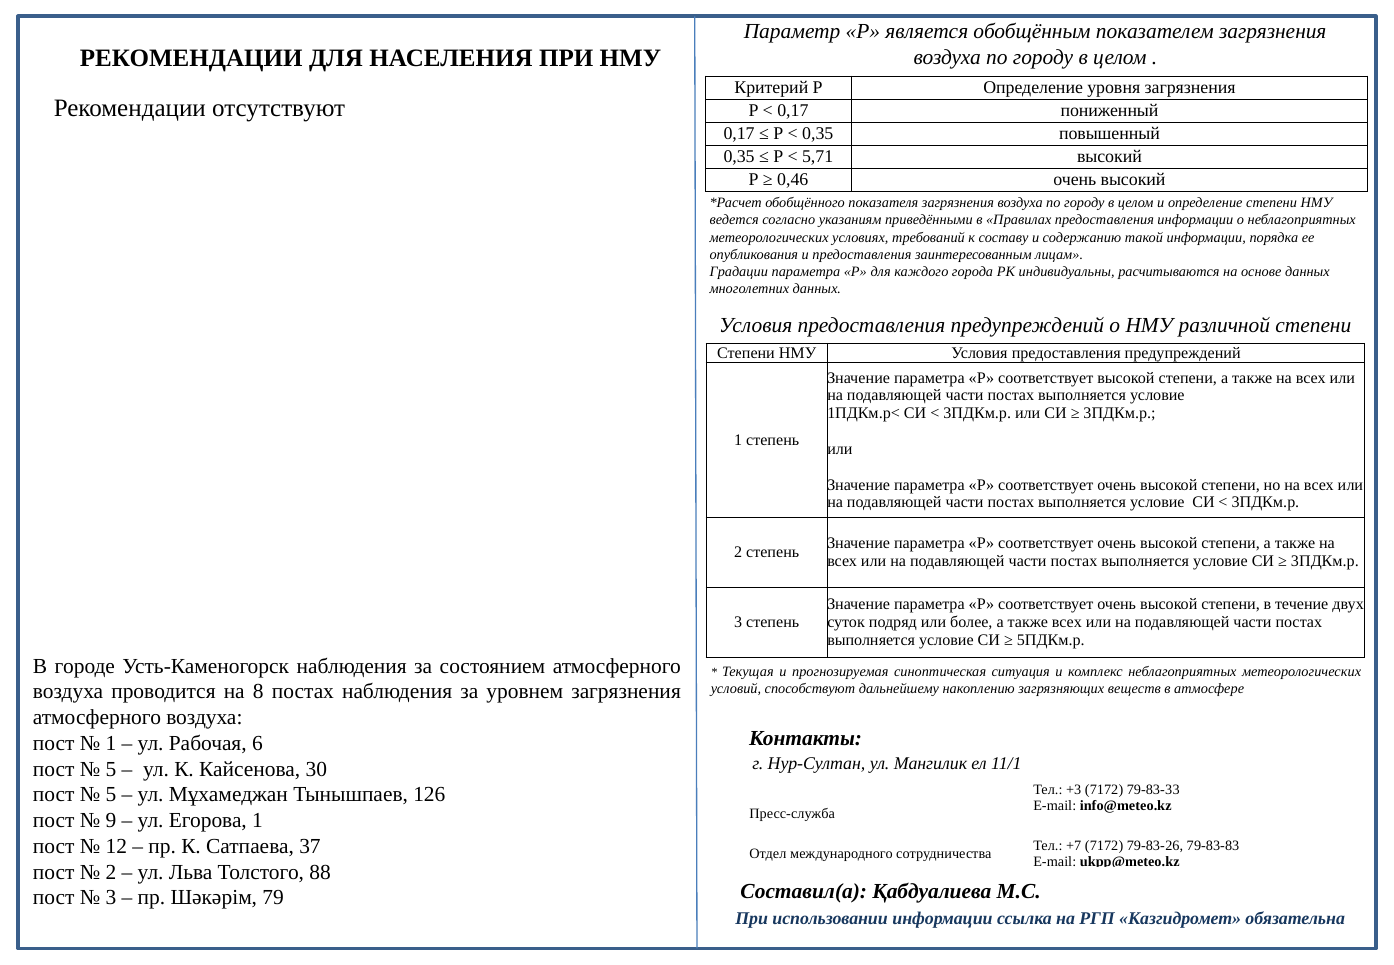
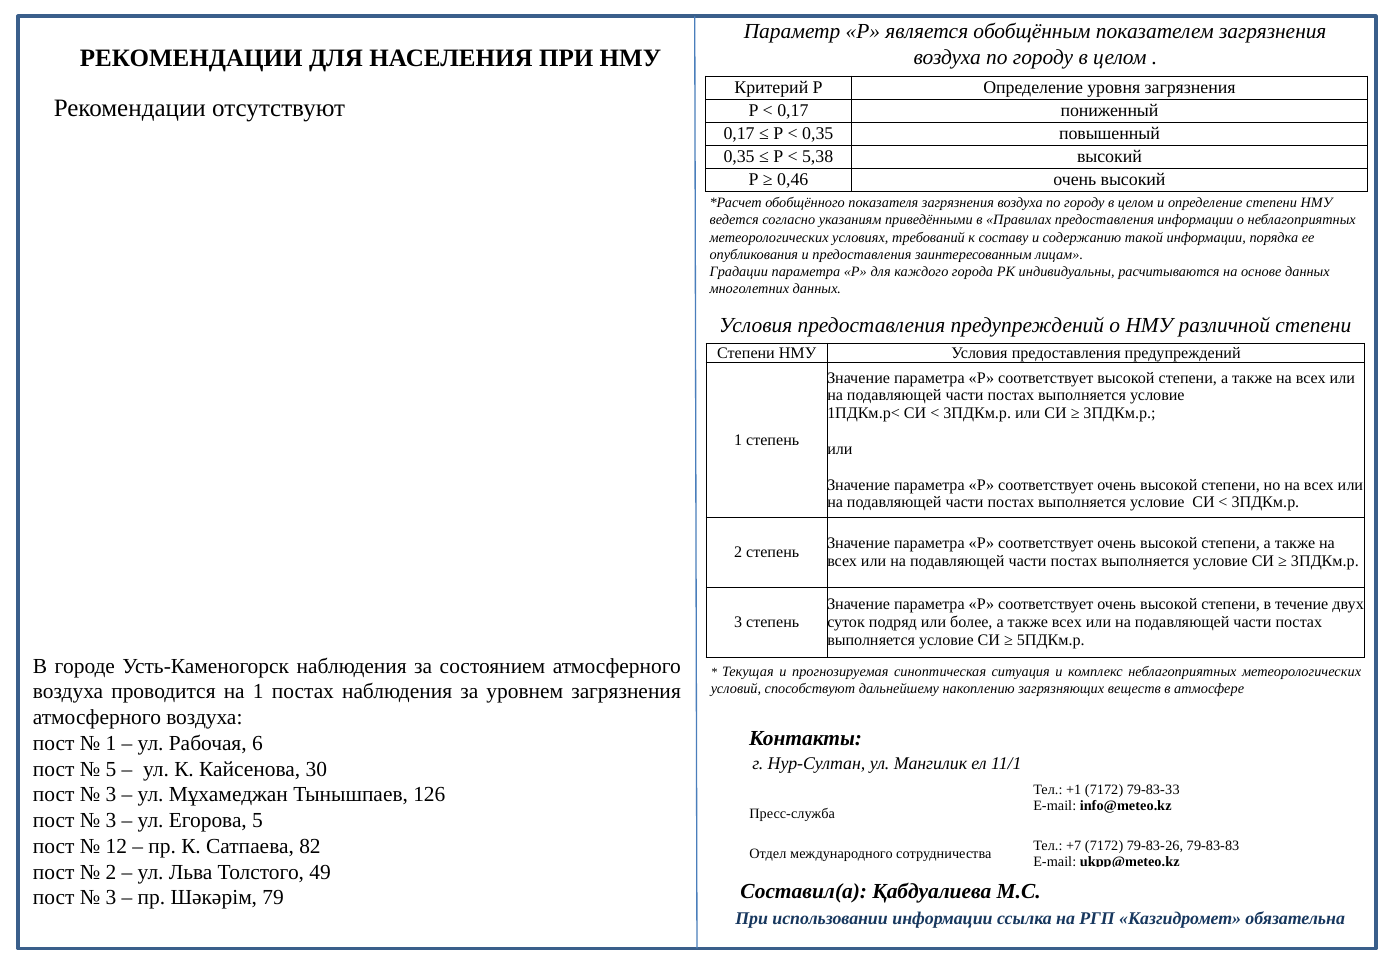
5,71: 5,71 -> 5,38 (818, 156)
на 8: 8 -> 1 (258, 692)
+3: +3 -> +1 (1074, 790)
5: 5 -> 3 (111, 795)
9: 9 -> 3 (111, 821)
Егорова 1: 1 -> 5 (258, 821)
37: 37 -> 82 (310, 846)
88: 88 -> 49 (320, 872)
